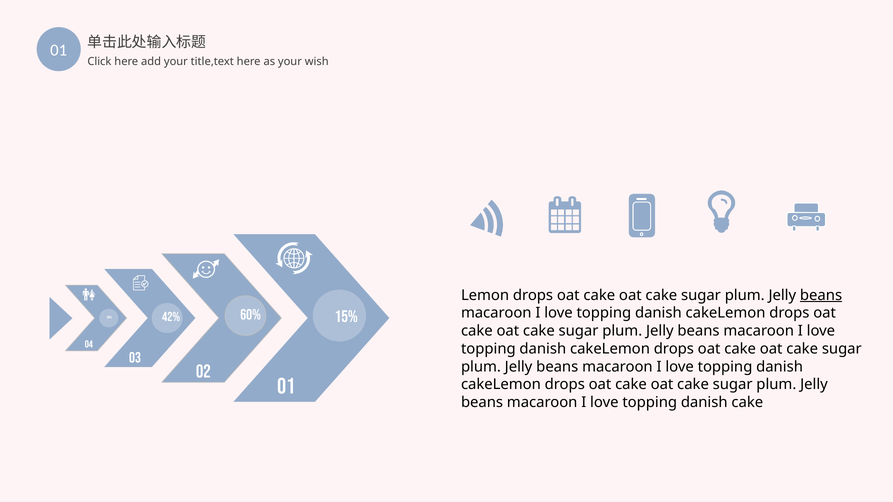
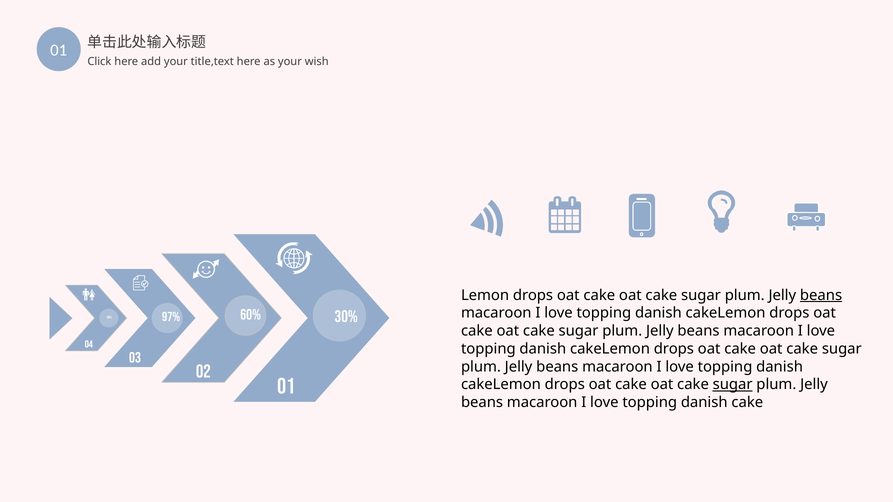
15%: 15% -> 30% (346, 317)
42%: 42% -> 97% (171, 317)
sugar underline: none -> present (733, 385)
